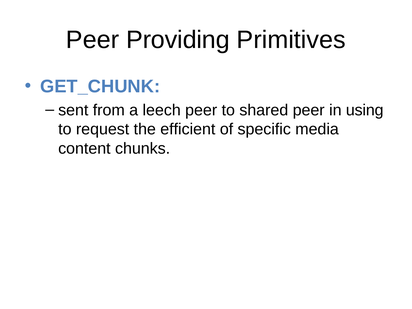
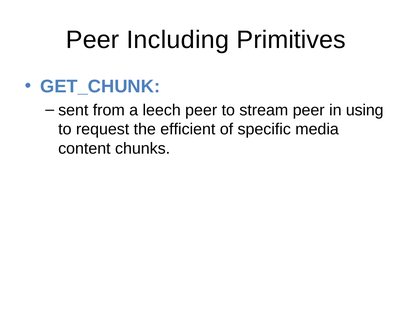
Providing: Providing -> Including (178, 40)
shared: shared -> stream (264, 110)
